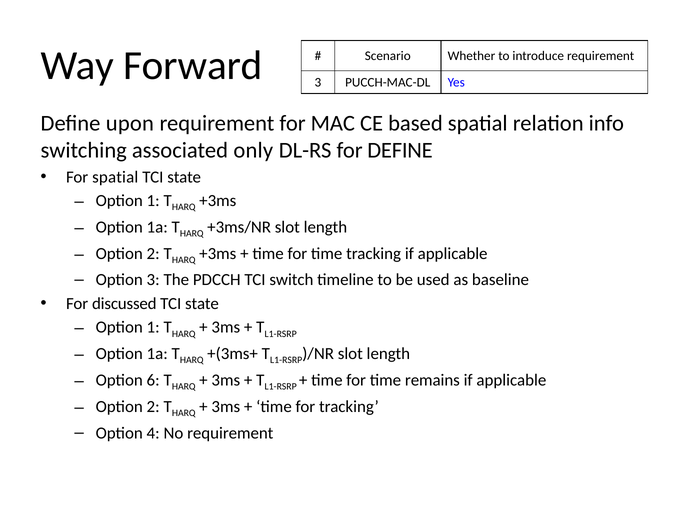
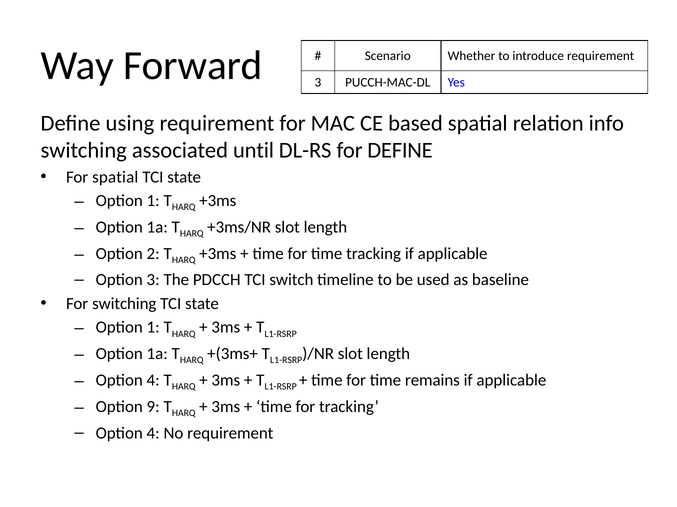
upon: upon -> using (130, 123)
only: only -> until (253, 151)
For discussed: discussed -> switching (124, 304)
6: 6 -> 4 (153, 381)
2: 2 -> 9 (153, 407)
